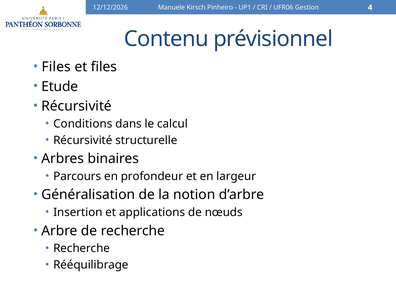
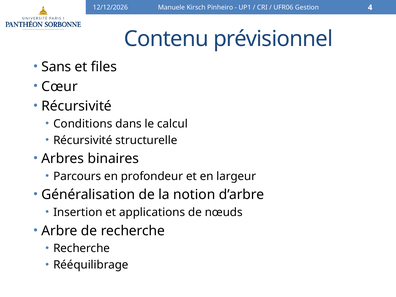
Files: Files -> Sans (56, 67)
Etude: Etude -> Cœur (60, 86)
